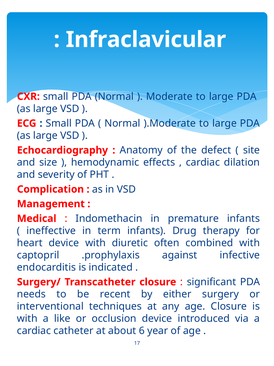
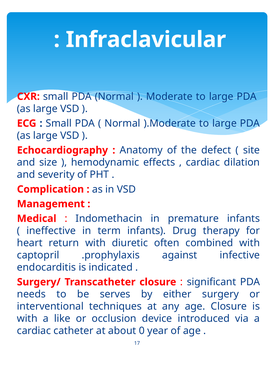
heart device: device -> return (64, 243)
recent: recent -> serves (115, 294)
6: 6 -> 0 (142, 330)
